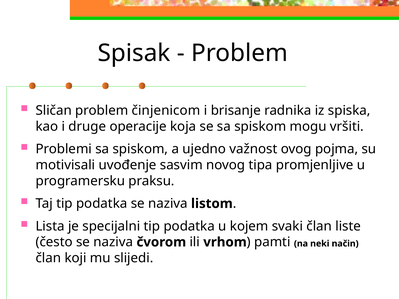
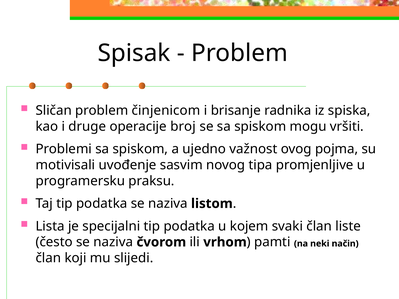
koja: koja -> broj (183, 127)
